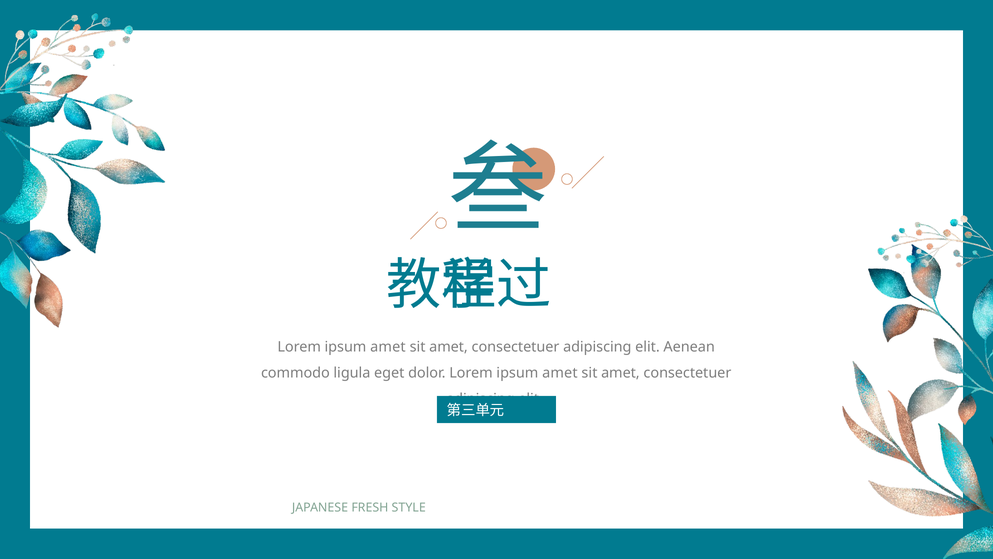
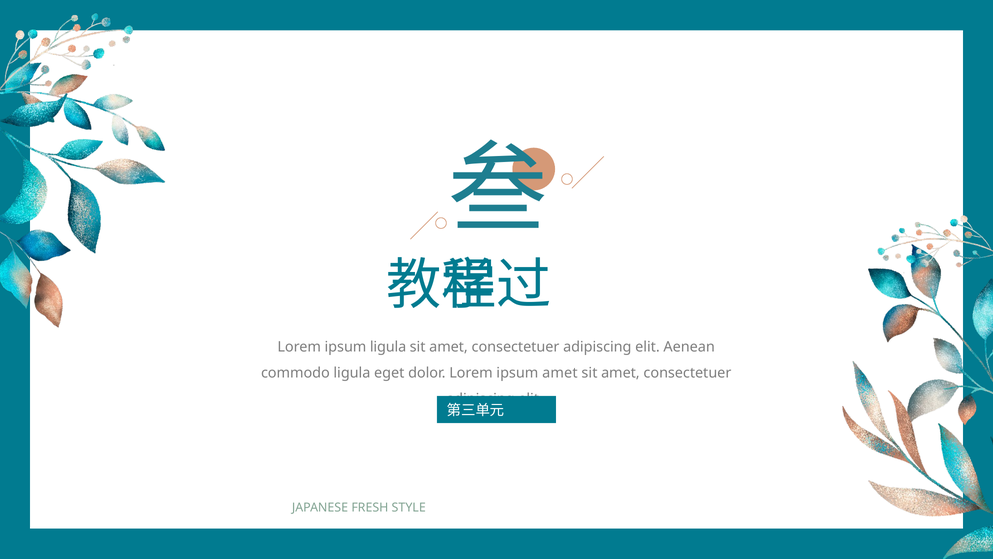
amet: amet -> ligula (388, 347)
